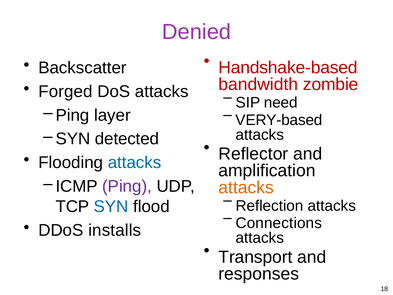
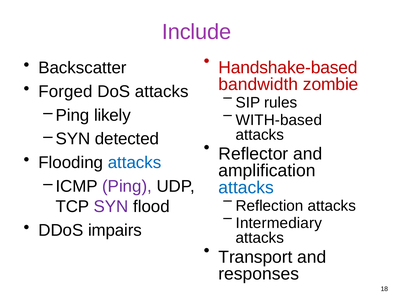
Denied: Denied -> Include (197, 32)
need: need -> rules (281, 102)
layer: layer -> likely (112, 115)
VERY-based: VERY-based -> WITH-based (279, 120)
attacks colour: orange -> blue (246, 187)
SYN colour: blue -> purple (111, 206)
Connections: Connections -> Intermediary (279, 223)
installs: installs -> impairs (115, 230)
